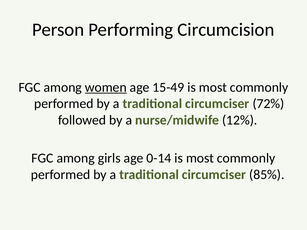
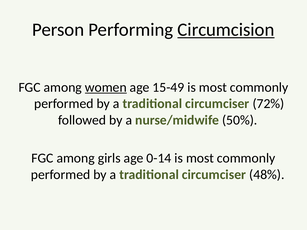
Circumcision underline: none -> present (226, 30)
12%: 12% -> 50% (240, 120)
85%: 85% -> 48% (267, 175)
